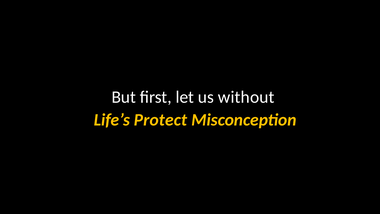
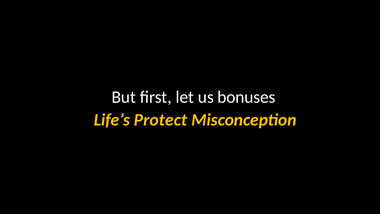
without: without -> bonuses (246, 97)
